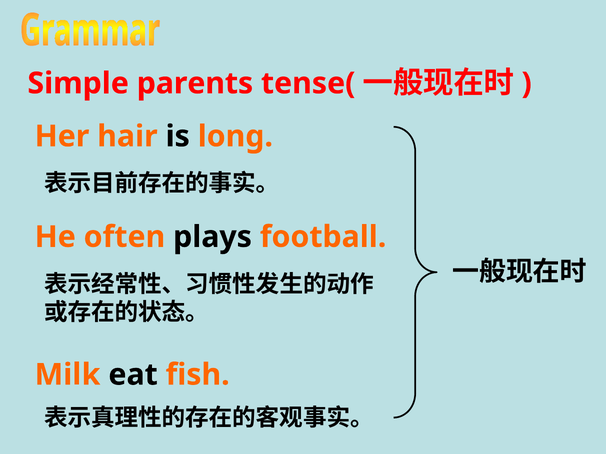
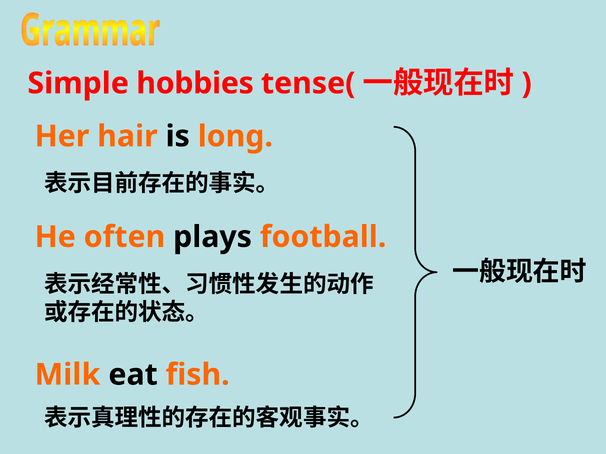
parents: parents -> hobbies (195, 83)
